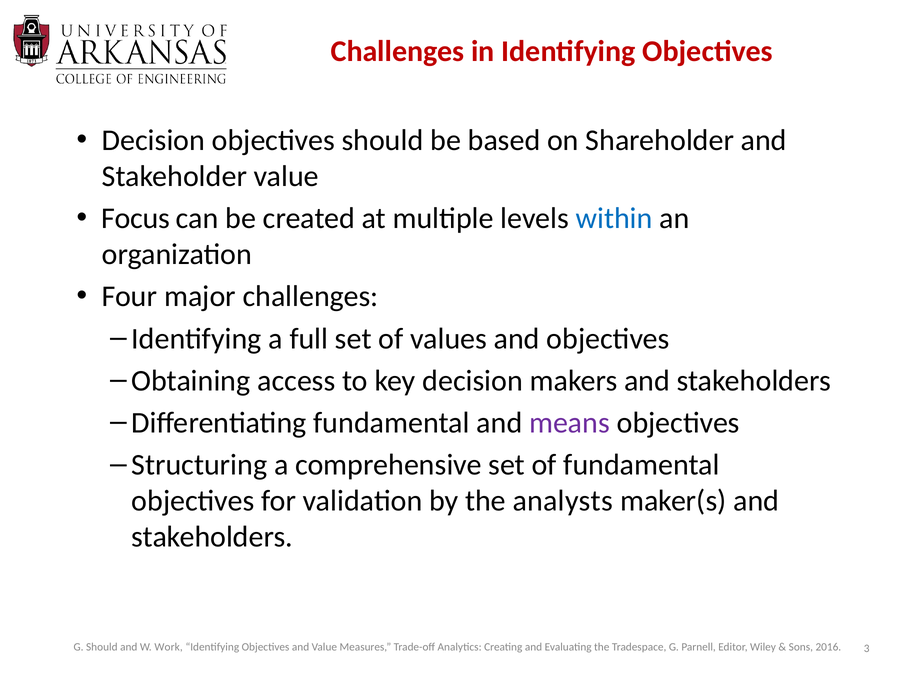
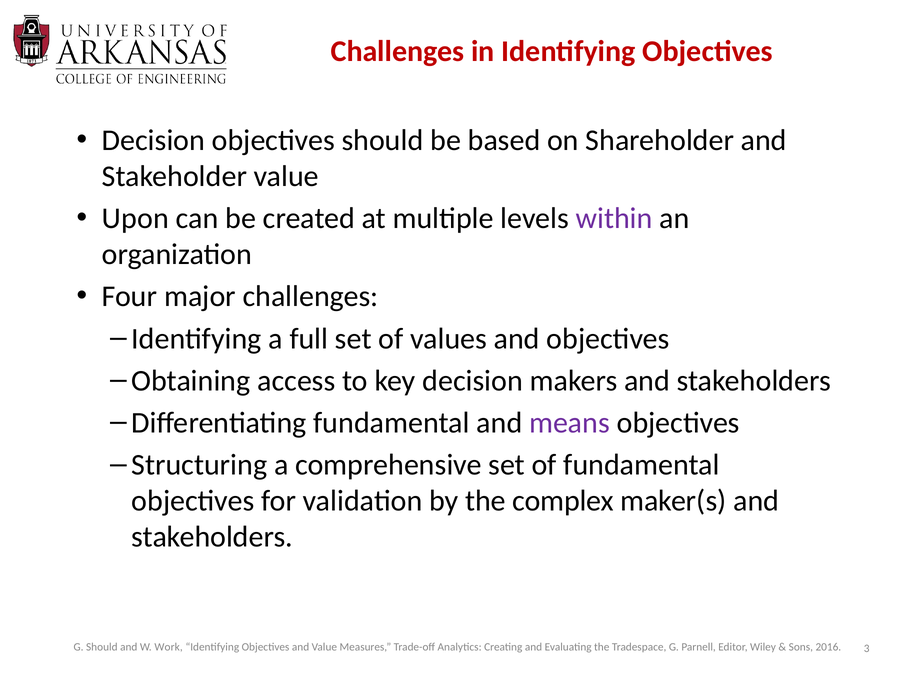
Focus: Focus -> Upon (135, 218)
within colour: blue -> purple (614, 218)
analysts: analysts -> complex (563, 501)
